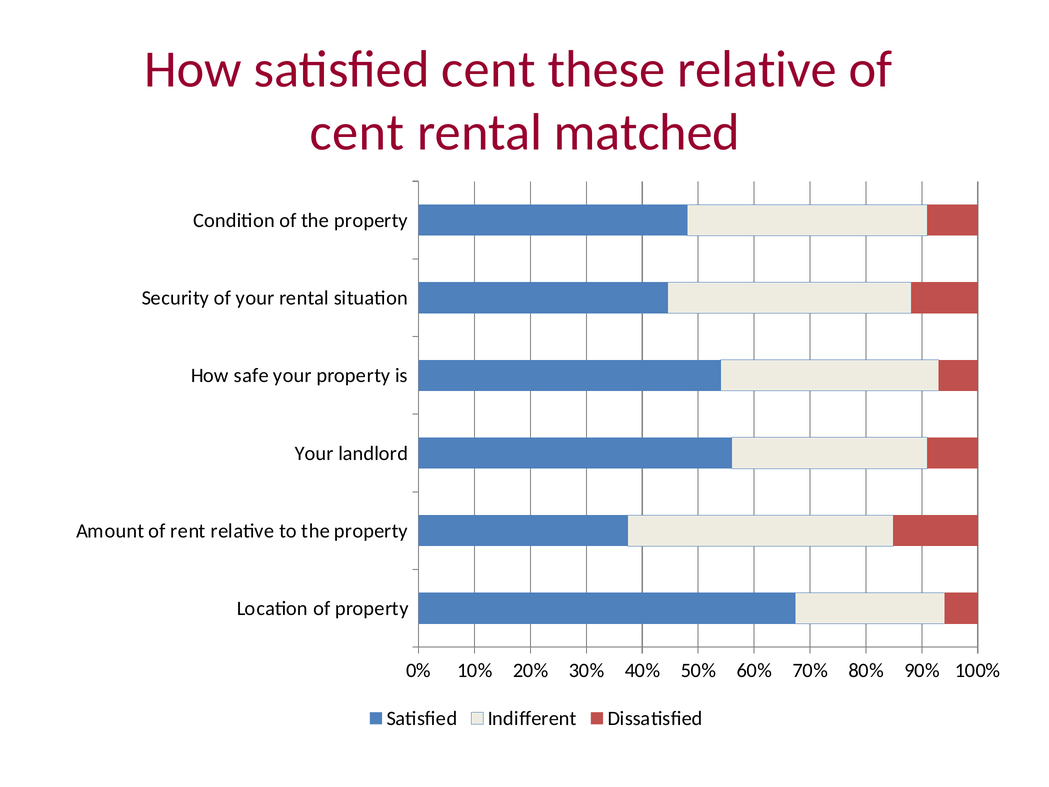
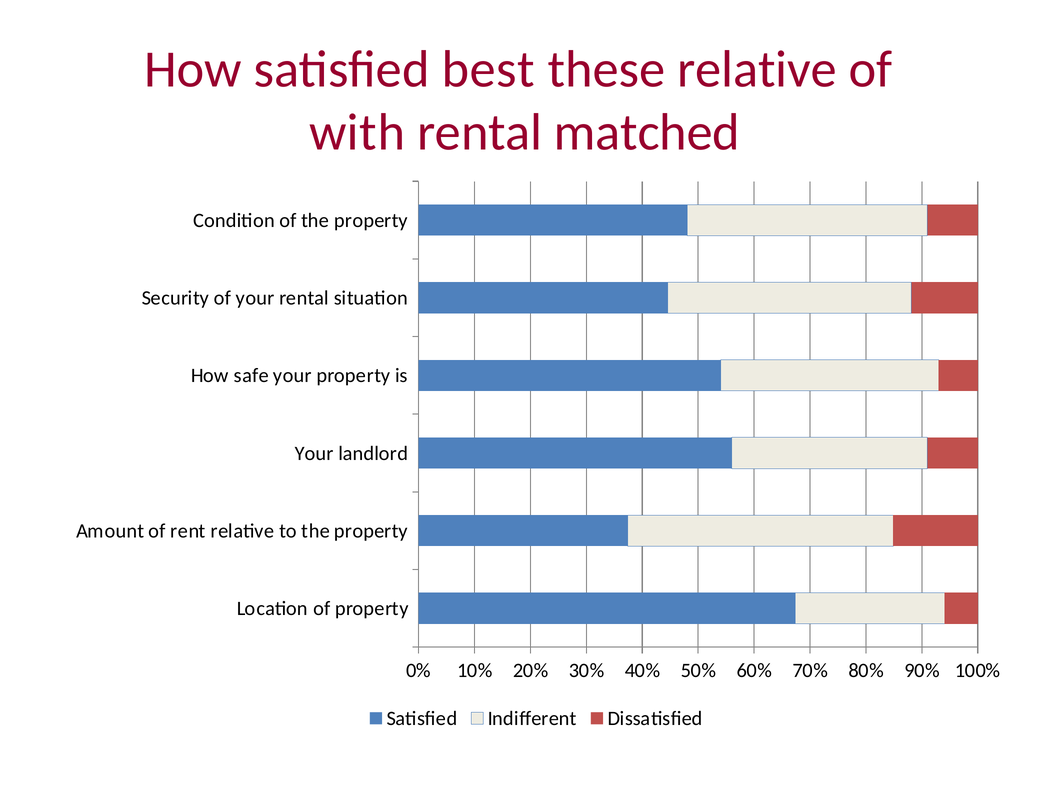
satisfied cent: cent -> best (488, 69)
cent: cent -> with (357, 132)
